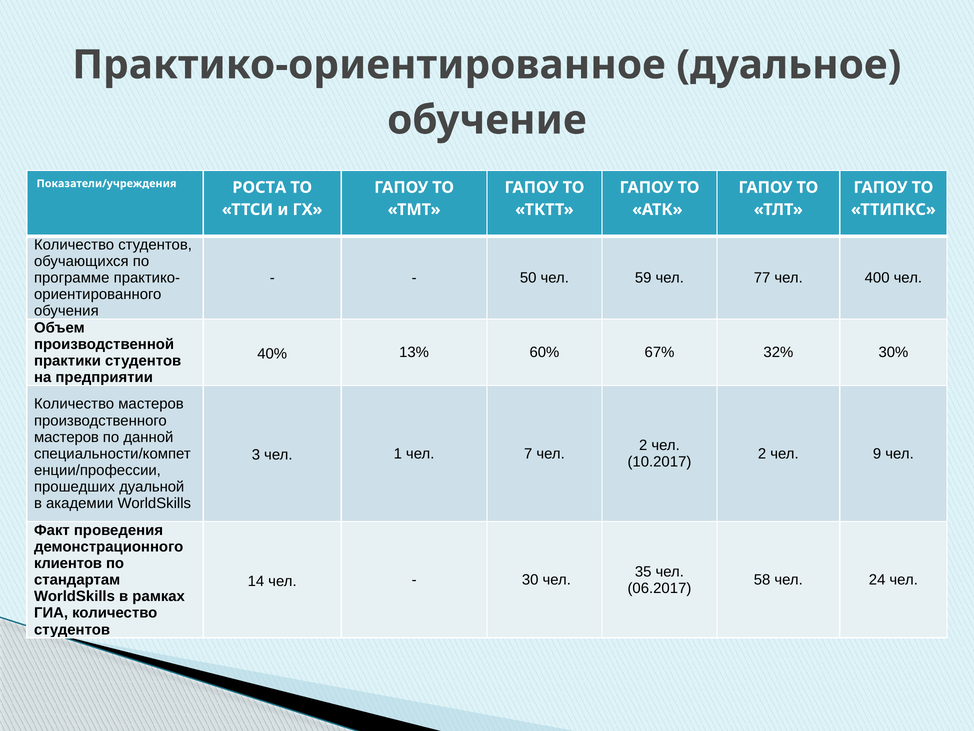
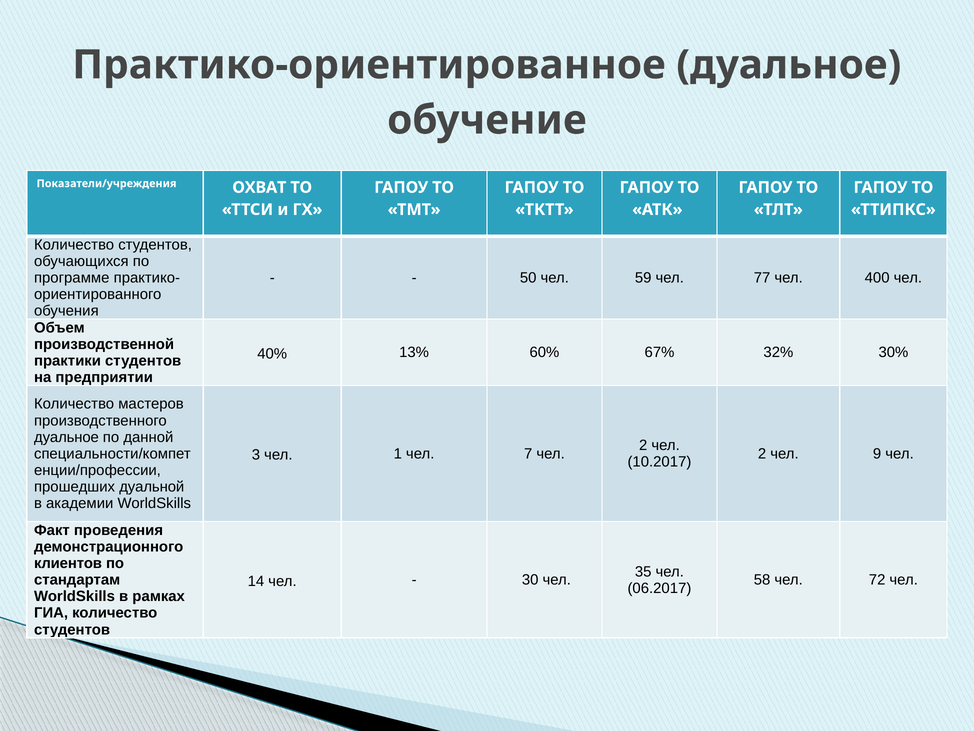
РОСТА: РОСТА -> ОХВАТ (259, 187)
мастеров: мастеров -> дуальное (66, 437)
24: 24 -> 72 (877, 579)
